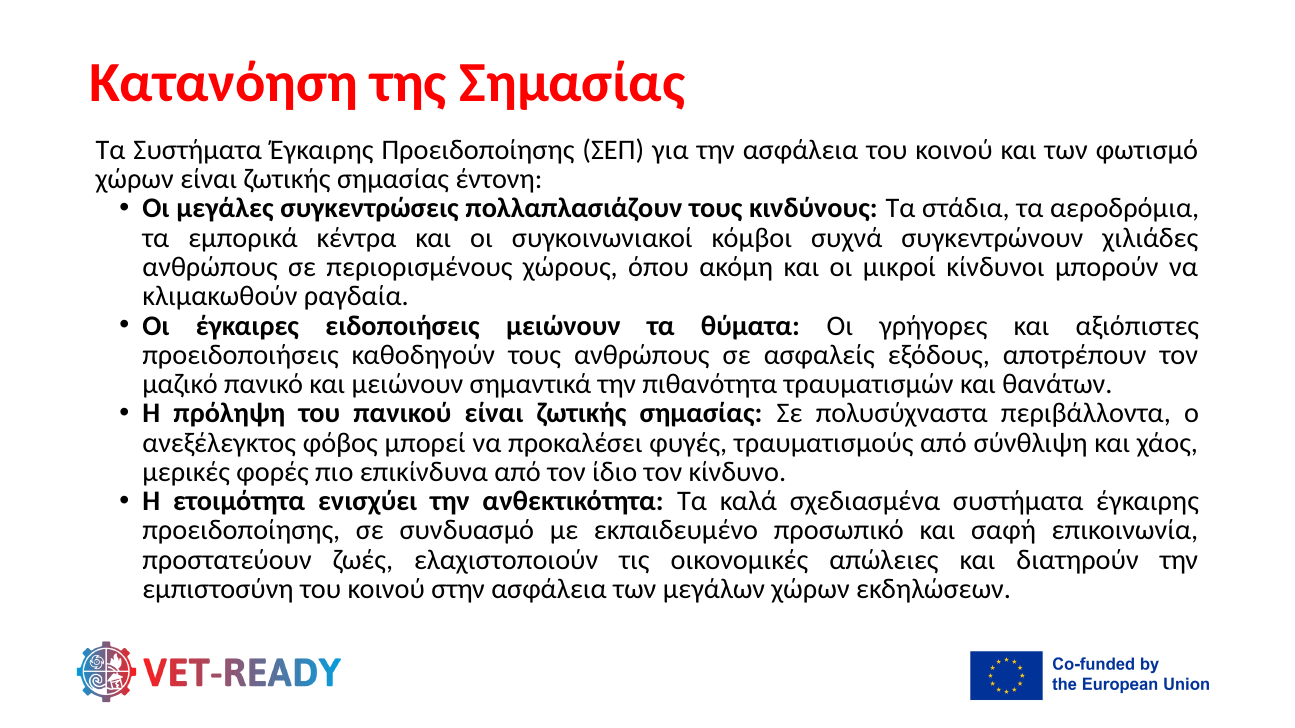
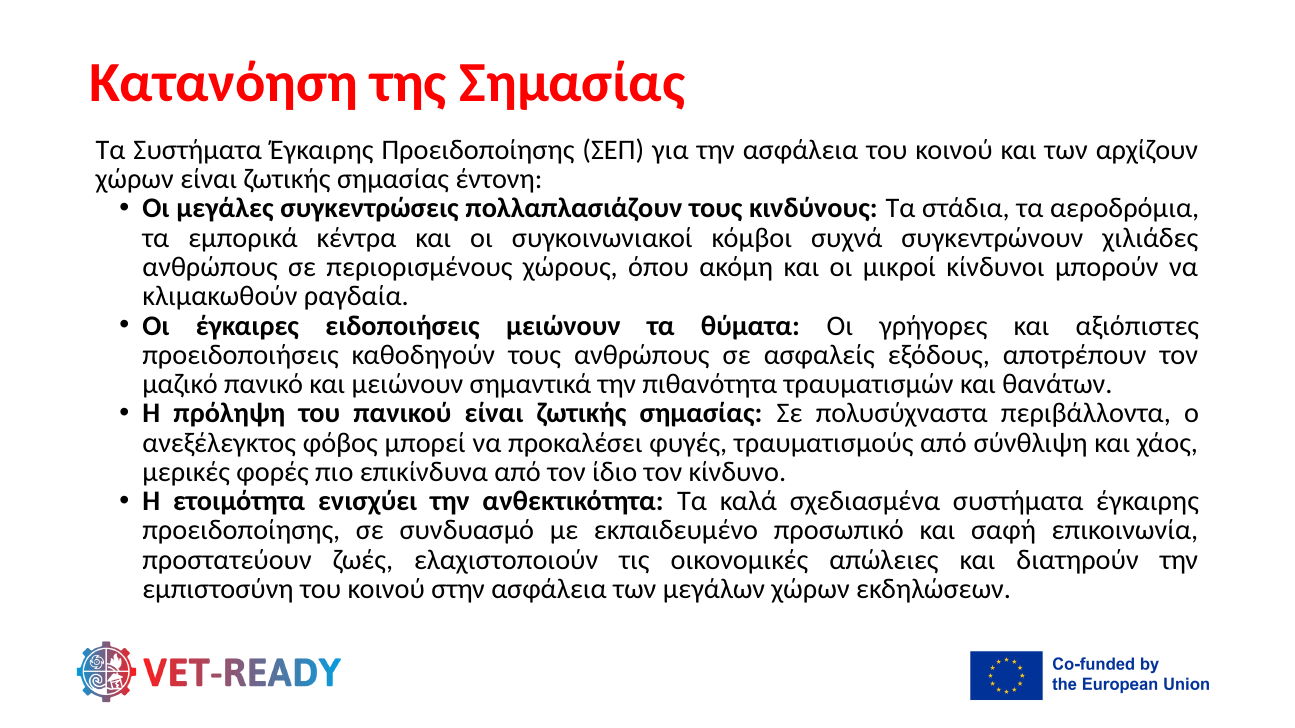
φωτισμό: φωτισμό -> αρχίζουν (1147, 150)
